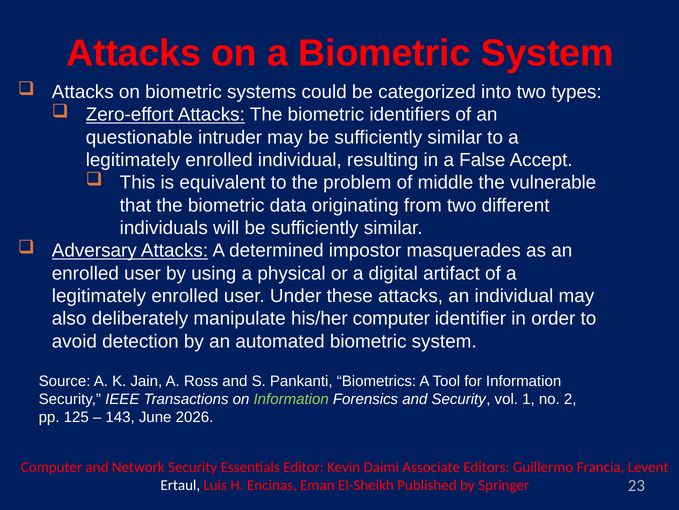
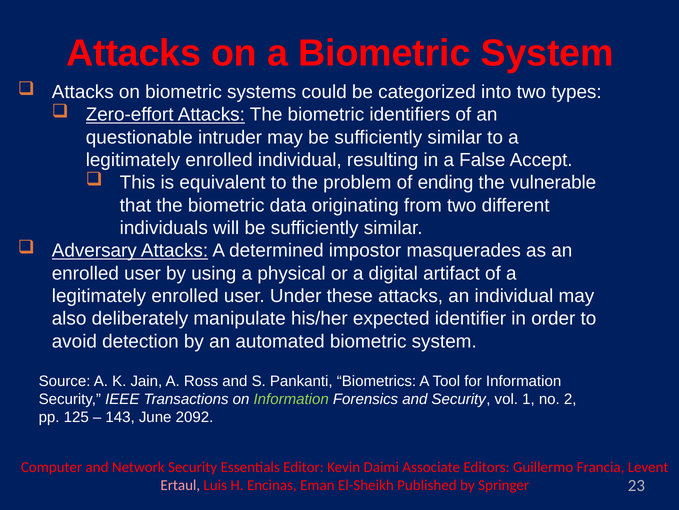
middle: middle -> ending (446, 182)
his/her computer: computer -> expected (391, 318)
2026: 2026 -> 2092 (195, 417)
Ertaul colour: white -> pink (180, 485)
